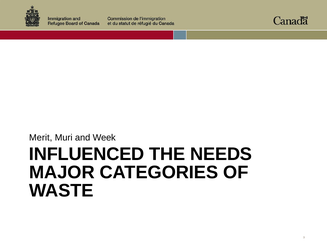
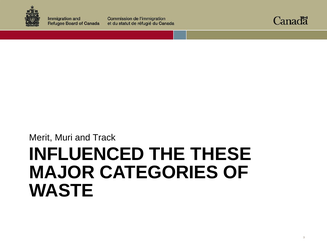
Week: Week -> Track (104, 137)
NEEDS: NEEDS -> THESE (221, 154)
